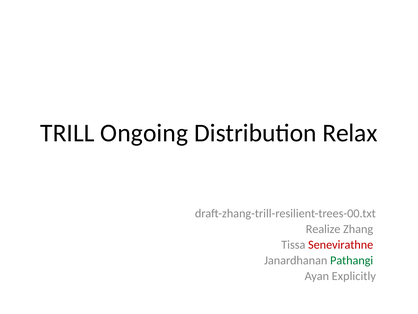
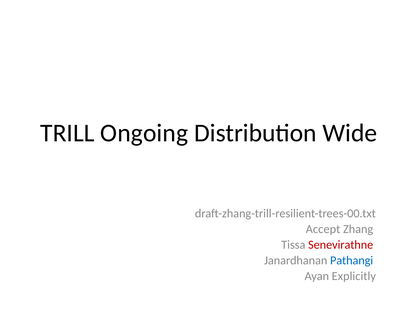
Relax: Relax -> Wide (350, 133)
Realize: Realize -> Accept (323, 229)
Pathangi colour: green -> blue (352, 260)
